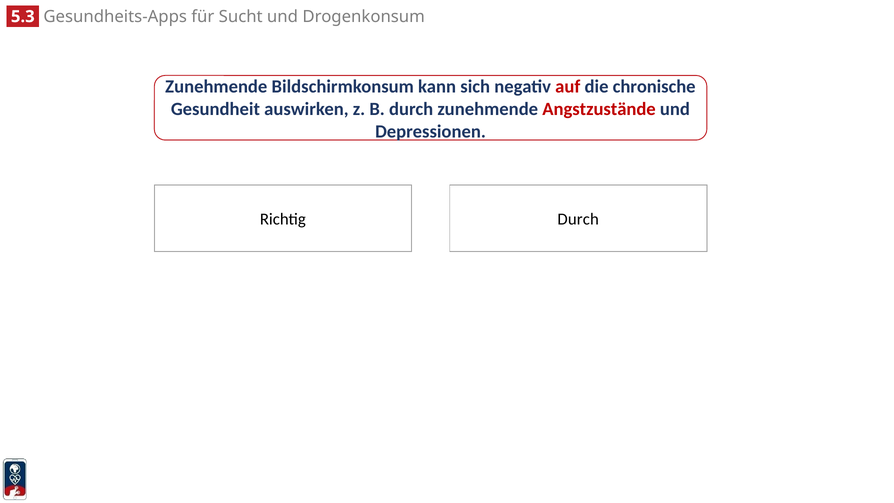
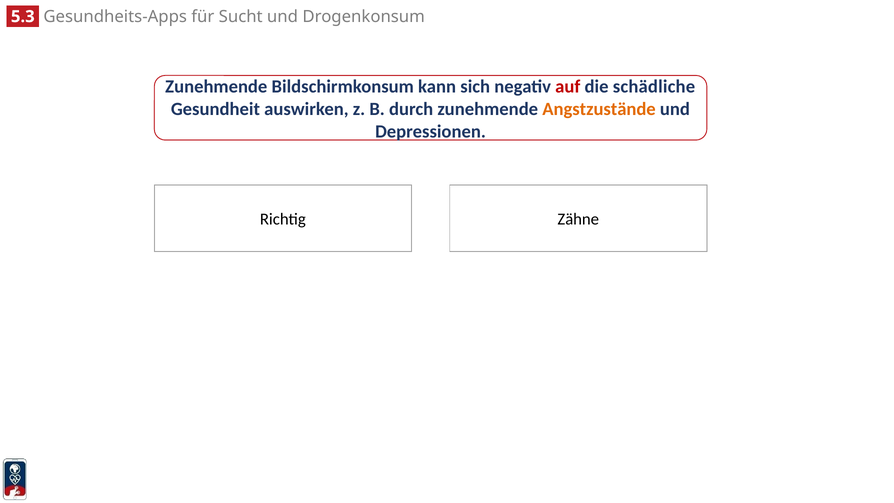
chronische: chronische -> schädliche (654, 87)
Angstzustände colour: red -> orange (599, 109)
Durch: Durch -> Zähne (578, 219)
